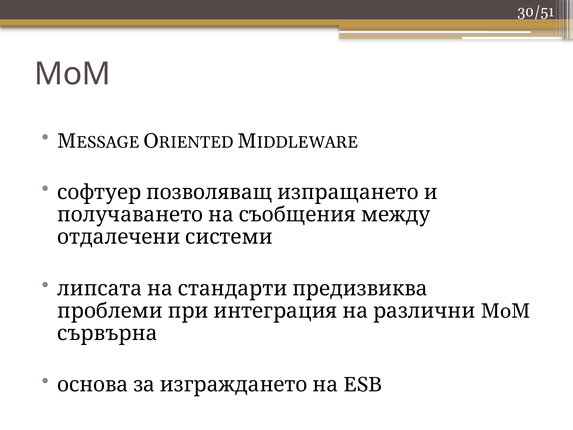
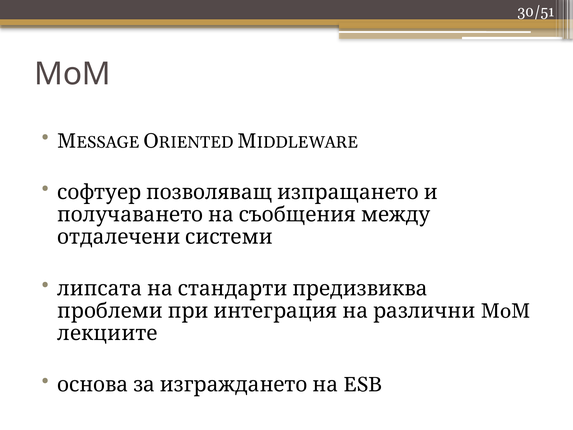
сървърна: сървърна -> лекциите (107, 333)
